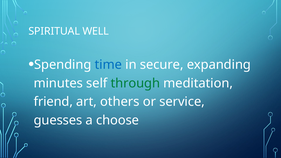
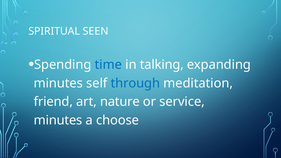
WELL: WELL -> SEEN (96, 31)
secure: secure -> talking (162, 65)
through colour: green -> blue (135, 83)
others: others -> nature (120, 102)
guesses: guesses -> minutes (58, 120)
